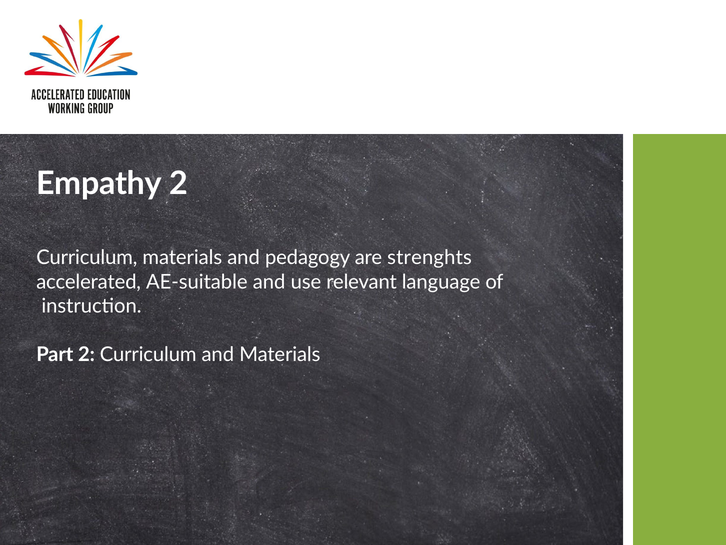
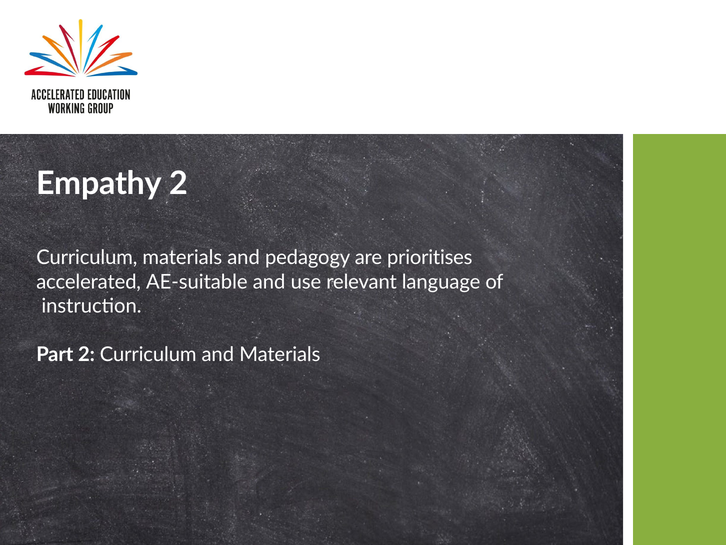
strenghts: strenghts -> prioritises (430, 258)
